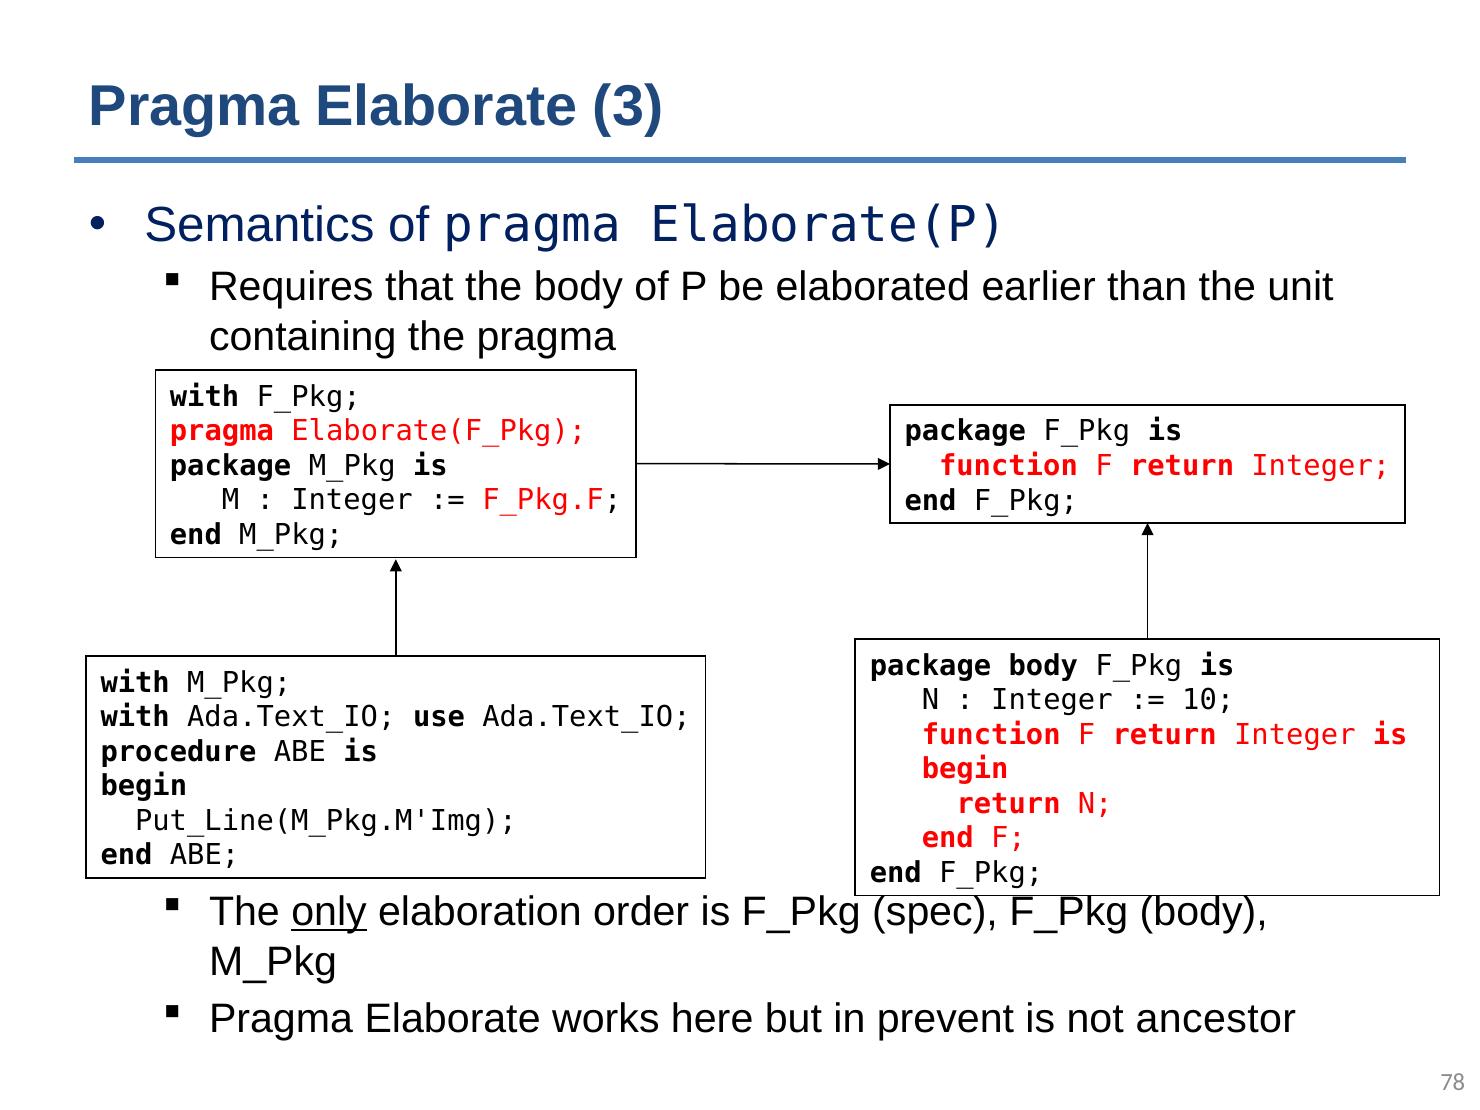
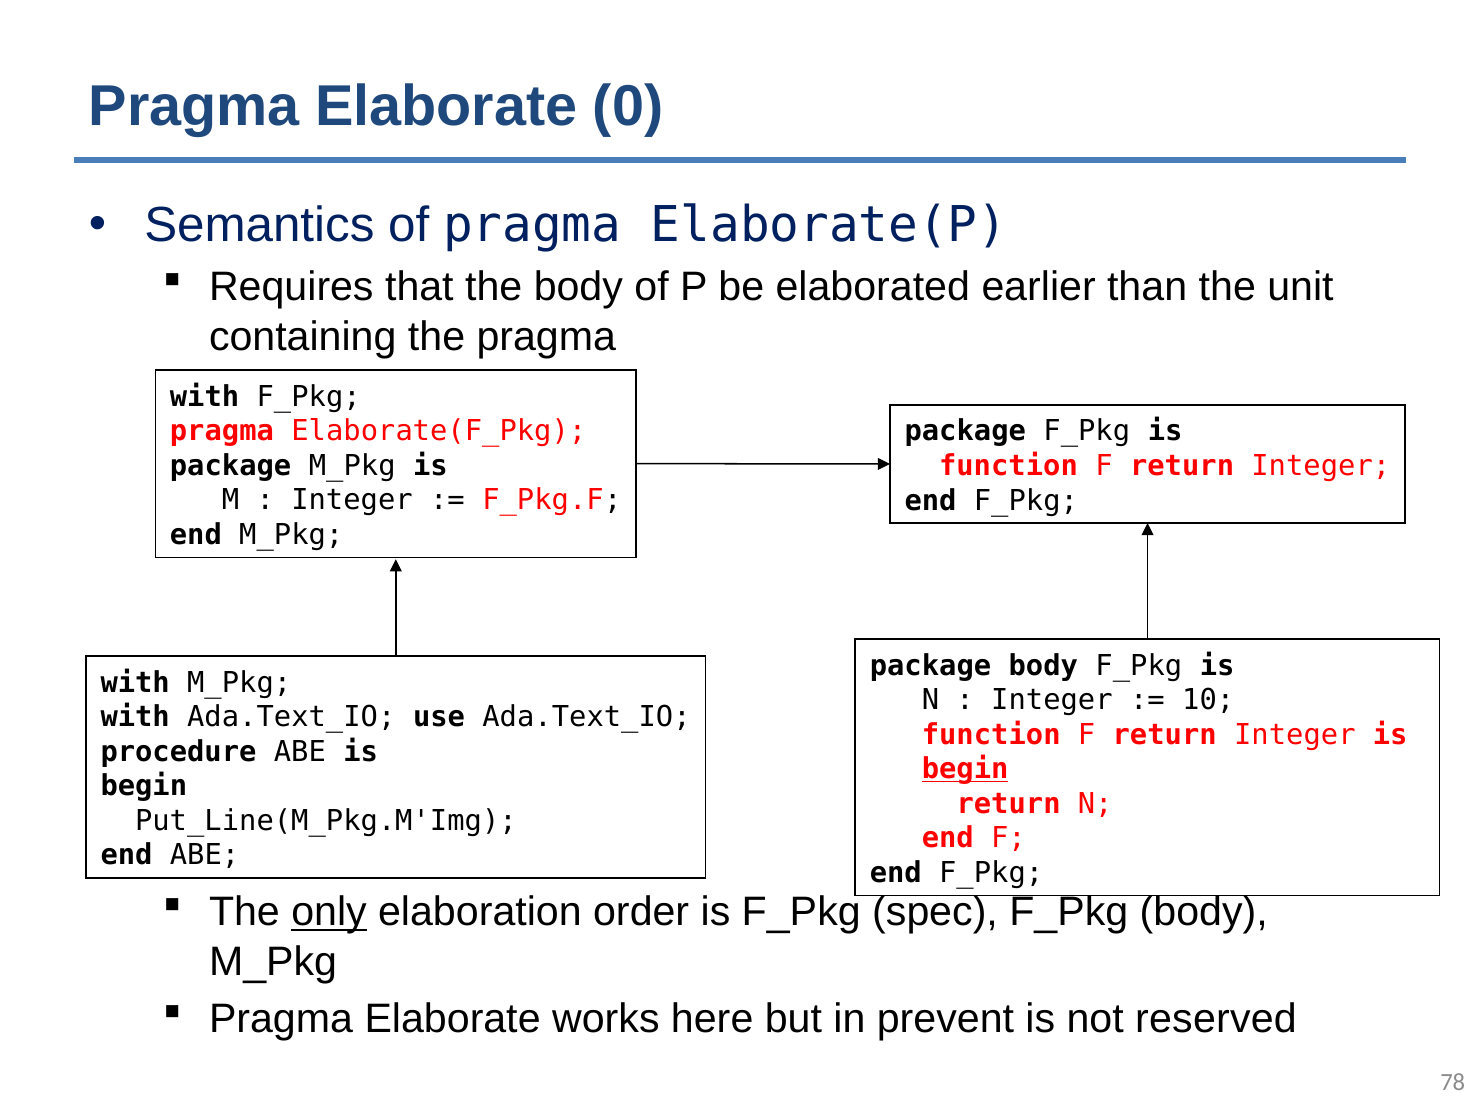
3: 3 -> 0 (628, 106)
begin underline: none -> present (965, 769)
ancestor: ancestor -> reserved (1216, 1019)
